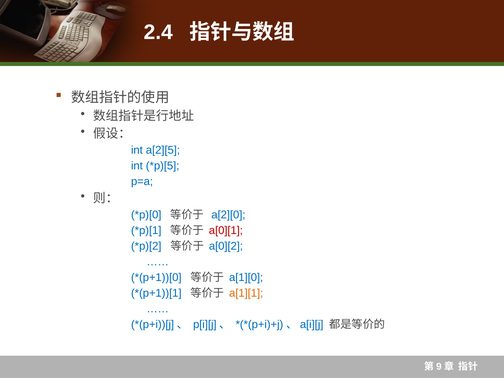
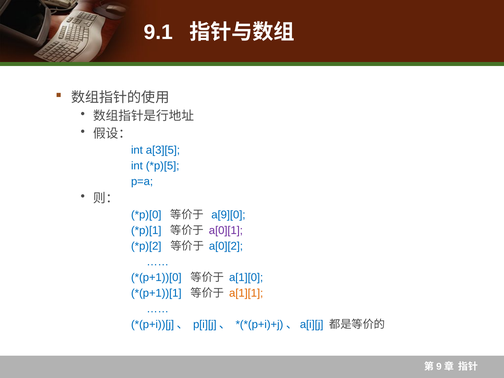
2.4: 2.4 -> 9.1 (158, 32)
a[2][5: a[2][5 -> a[3][5 (163, 150)
a[2][0: a[2][0 -> a[9][0 (228, 215)
a[0][1 colour: red -> purple (226, 230)
